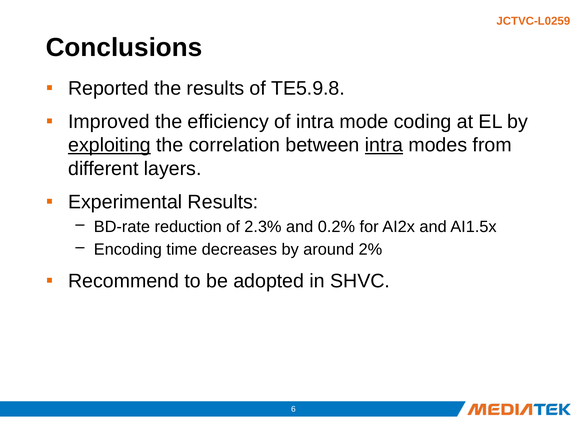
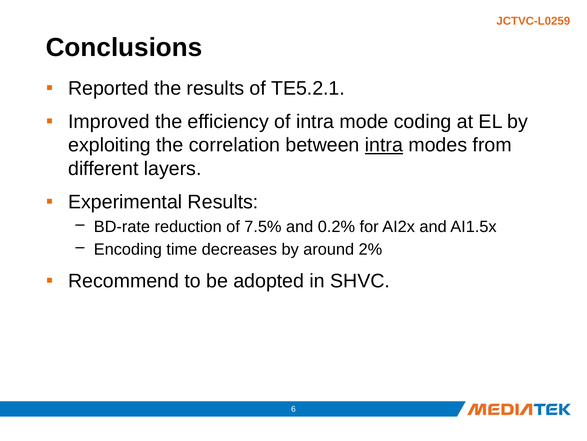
TE5.9.8: TE5.9.8 -> TE5.2.1 (308, 88)
exploiting underline: present -> none (109, 145)
2.3%: 2.3% -> 7.5% (263, 226)
